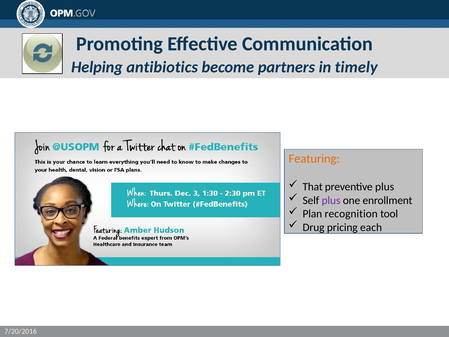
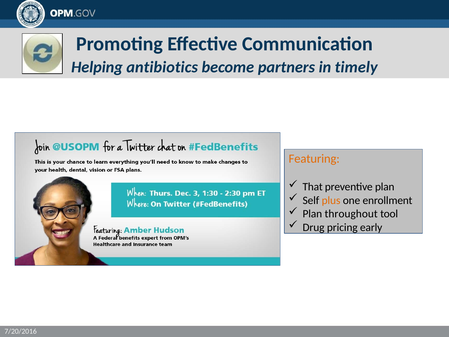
preventive plus: plus -> plan (385, 187)
plus colour: purple -> orange (331, 200)
recognition: recognition -> throughout (351, 214)
each: each -> early (371, 227)
